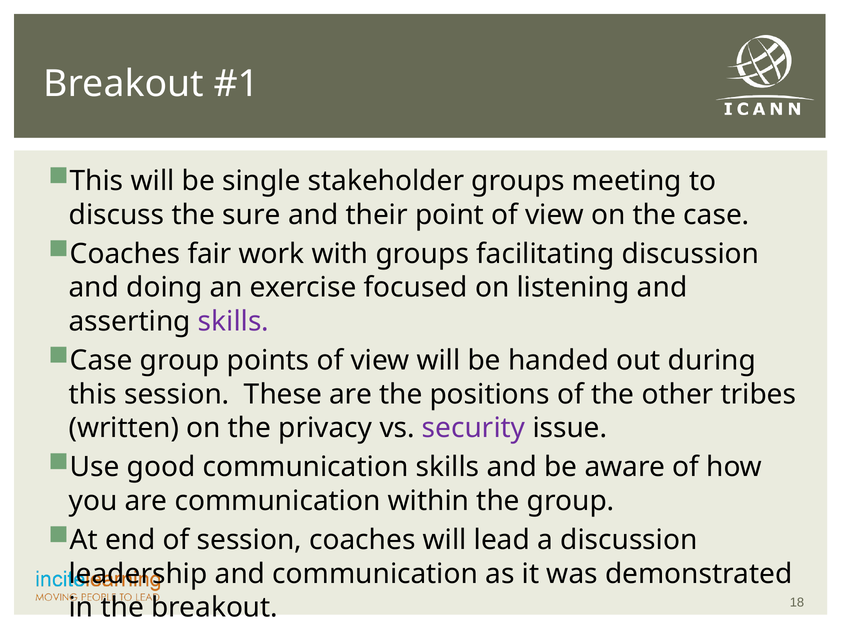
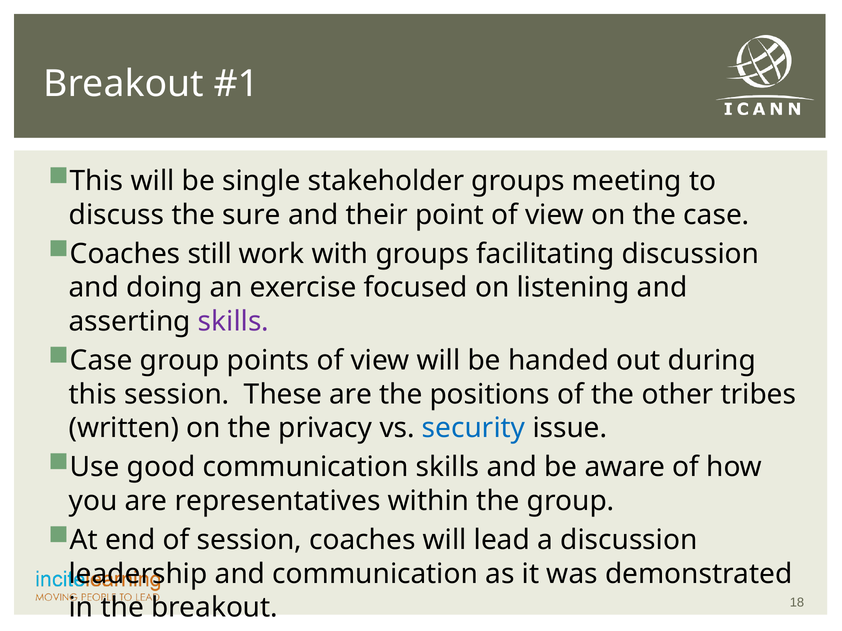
fair: fair -> still (210, 254)
security colour: purple -> blue (474, 428)
are communication: communication -> representatives (278, 501)
